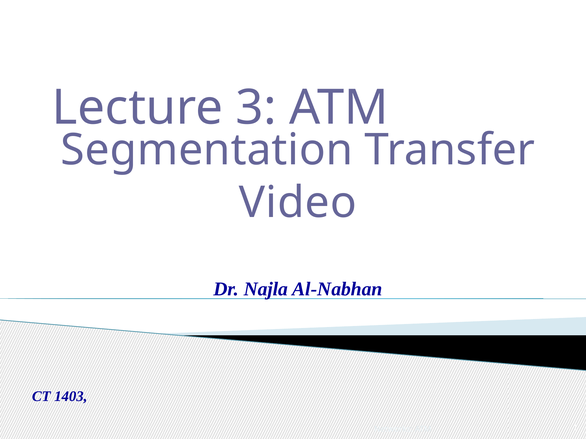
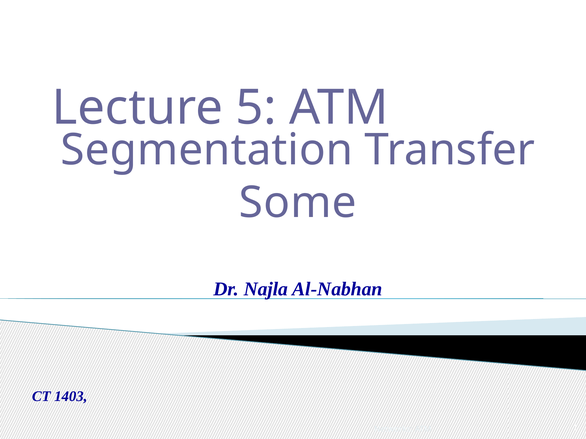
3: 3 -> 5 (256, 108)
Video: Video -> Some (298, 203)
